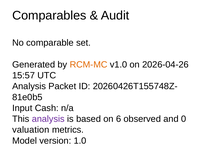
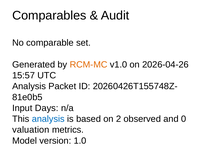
Cash: Cash -> Days (47, 108)
analysis colour: purple -> blue (48, 119)
6: 6 -> 2 (119, 119)
